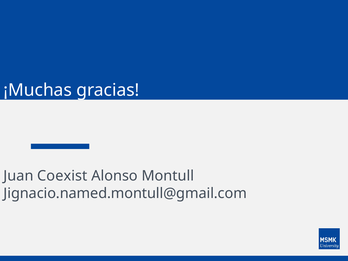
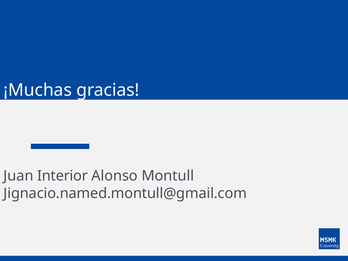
Coexist: Coexist -> Interior (62, 176)
